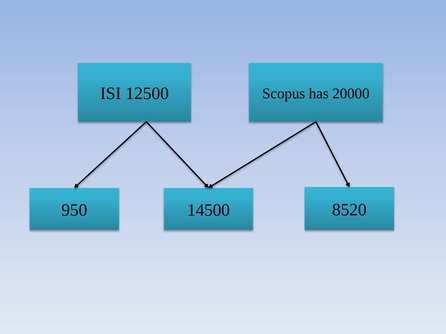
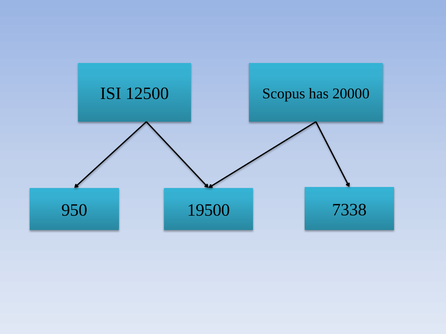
8520: 8520 -> 7338 (349, 210)
14500: 14500 -> 19500 (209, 210)
